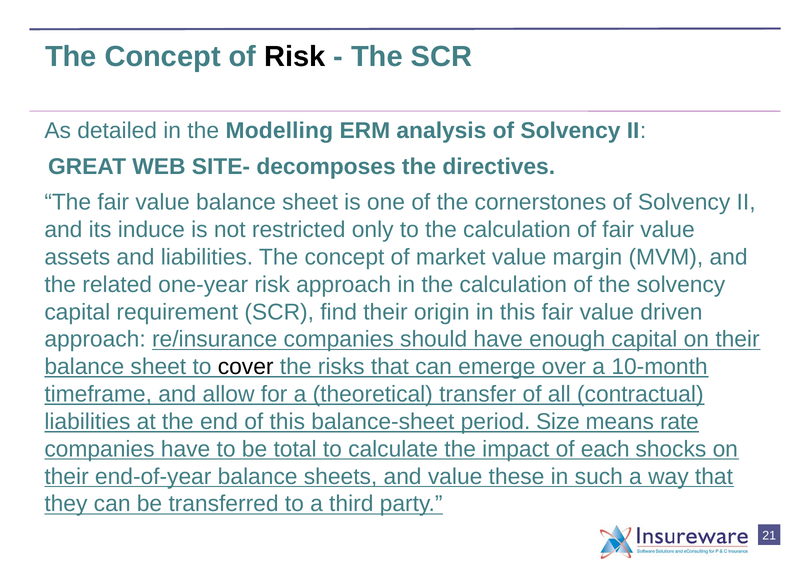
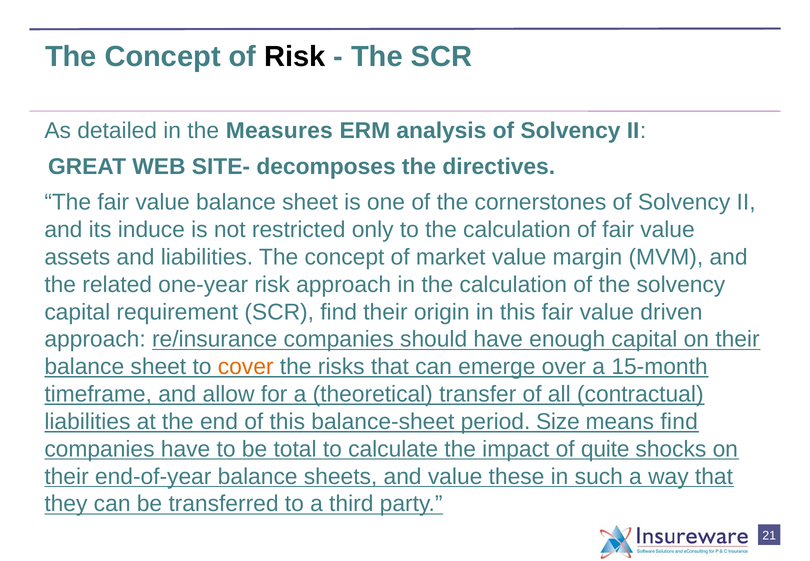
Modelling: Modelling -> Measures (279, 131)
cover colour: black -> orange (246, 367)
10-month: 10-month -> 15-month (659, 367)
means rate: rate -> find (679, 421)
each: each -> quite (605, 449)
